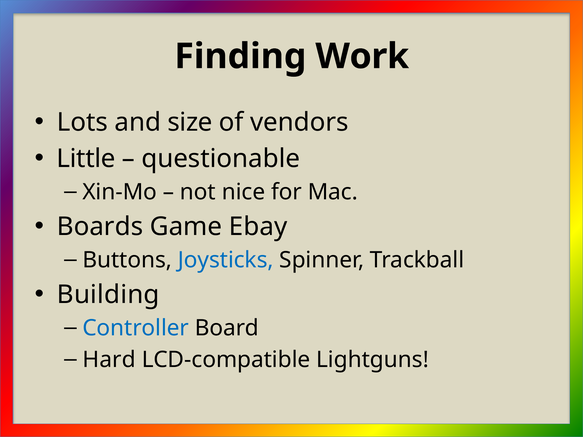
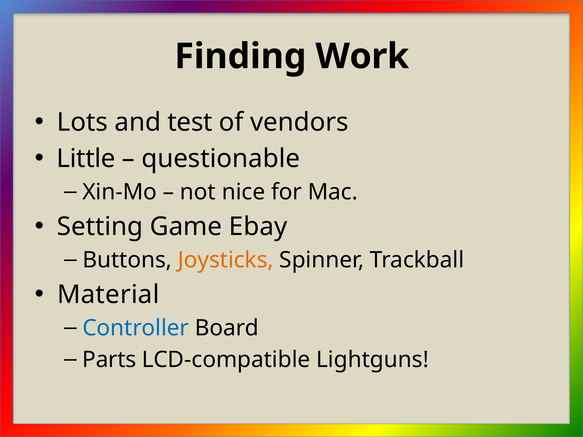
size: size -> test (190, 122)
Boards: Boards -> Setting (100, 227)
Joysticks colour: blue -> orange (226, 260)
Building: Building -> Material (108, 295)
Hard: Hard -> Parts (109, 360)
